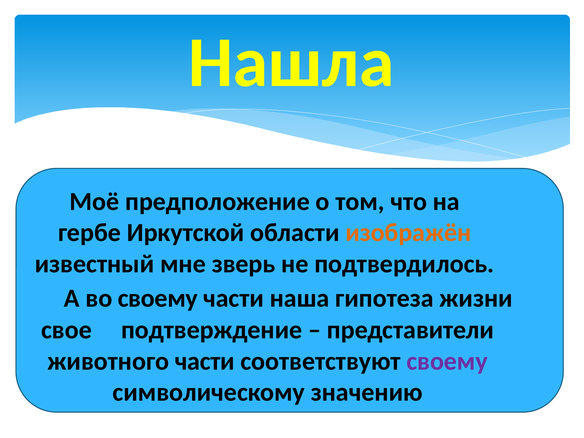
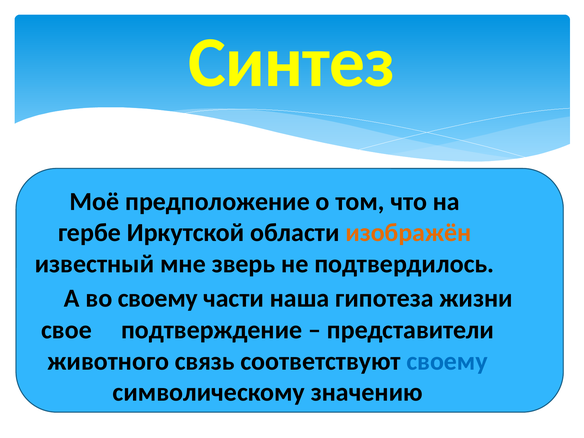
Нашла: Нашла -> Синтез (291, 63)
животного части: части -> связь (205, 361)
своему colour: purple -> blue (447, 361)
